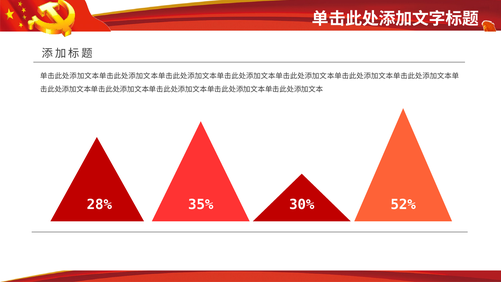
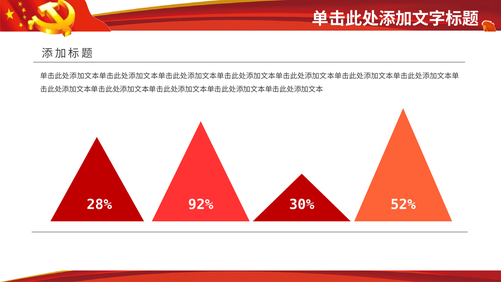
35%: 35% -> 92% (201, 205)
